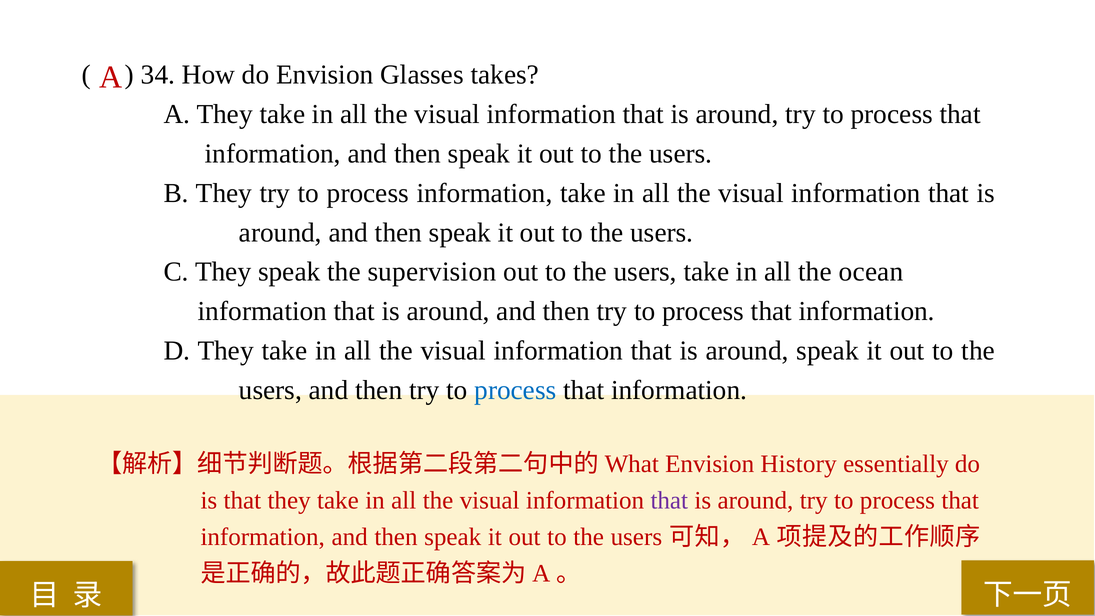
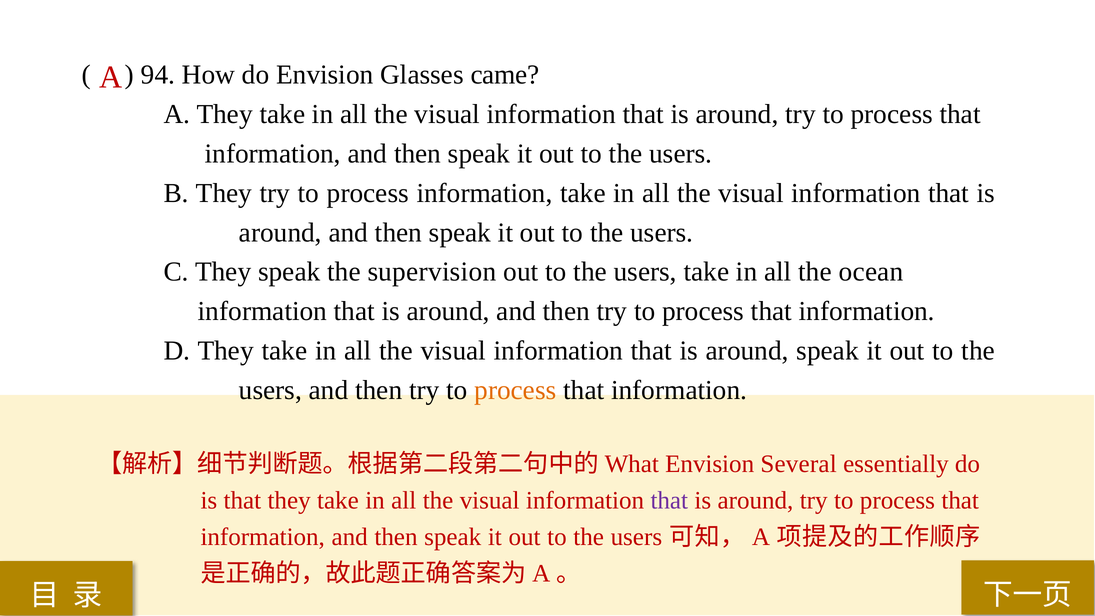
34: 34 -> 94 (158, 75)
takes: takes -> came (505, 75)
process colour: blue -> orange (515, 390)
History: History -> Several (799, 464)
